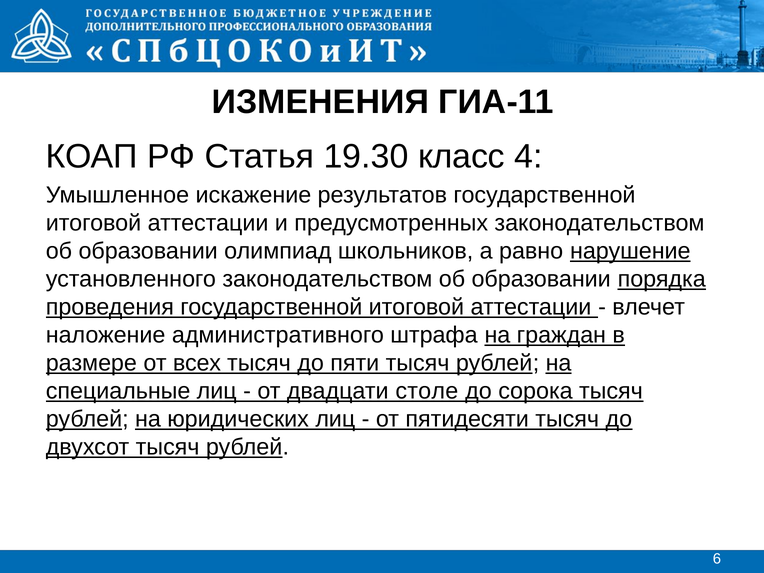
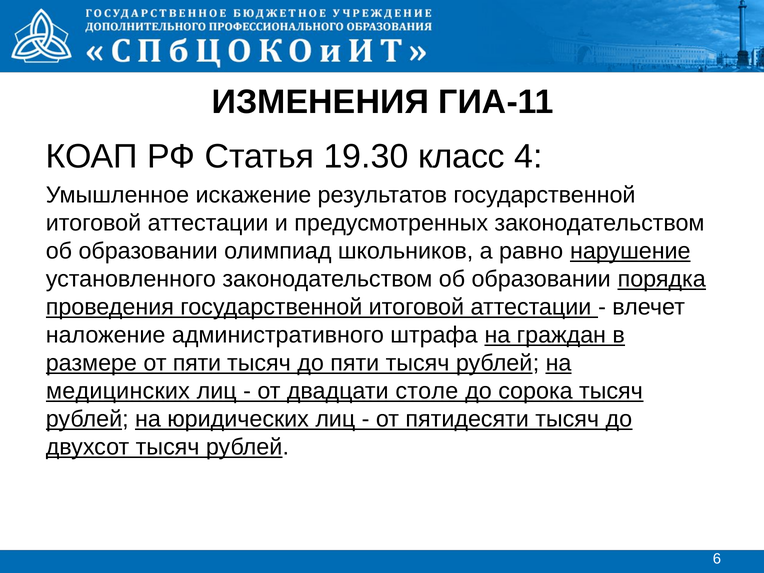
от всех: всех -> пяти (197, 363)
специальные: специальные -> медицинских (118, 391)
